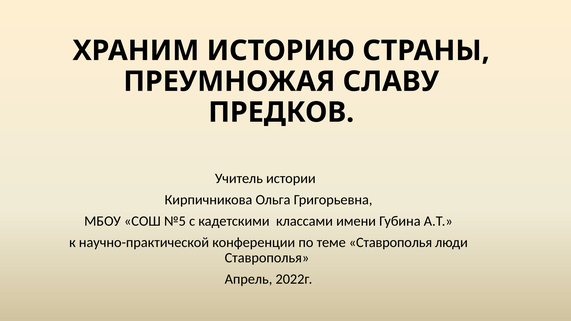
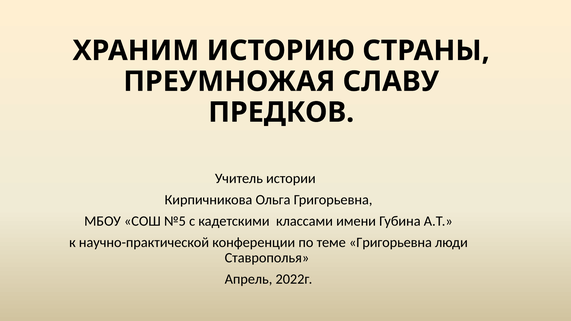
теме Ставрополья: Ставрополья -> Григорьевна (390, 243)
